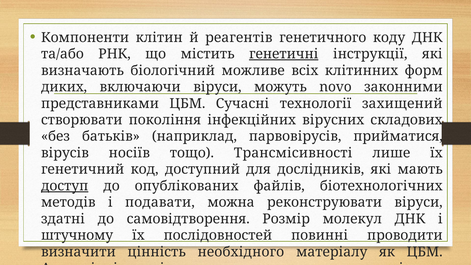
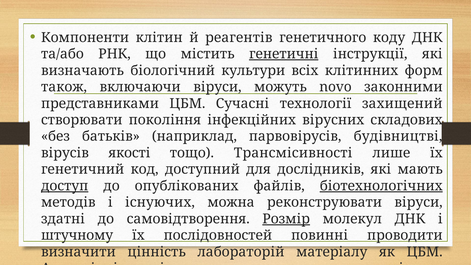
можливе: можливе -> культури (253, 70)
диких: диких -> також (64, 87)
прийматися: прийматися -> будівництві (398, 136)
носіїв: носіїв -> якості (129, 153)
біотехнологічних underline: none -> present (381, 186)
подавати: подавати -> існуючих (160, 202)
Розмір underline: none -> present (286, 219)
необхідного: необхідного -> лабораторій (241, 252)
